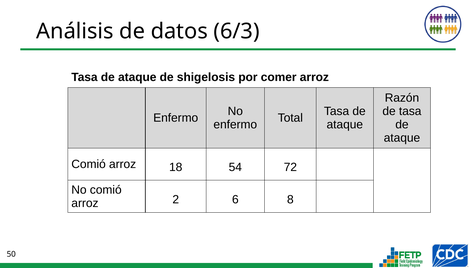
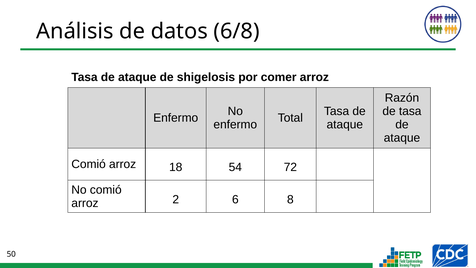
6/3: 6/3 -> 6/8 (237, 31)
